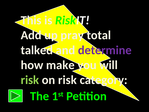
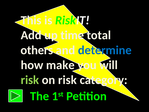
pray: pray -> time (72, 35)
talked: talked -> others (37, 50)
determine colour: purple -> blue (105, 50)
